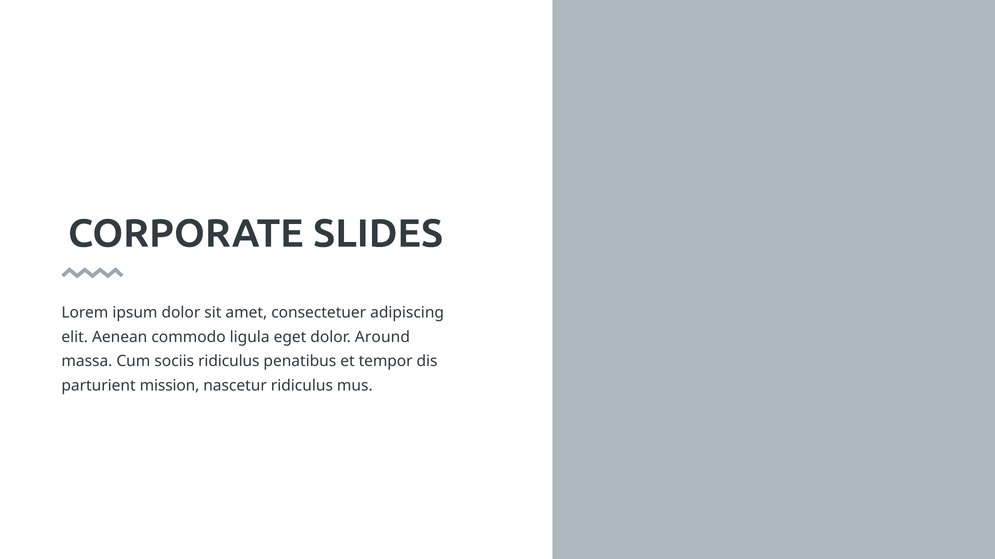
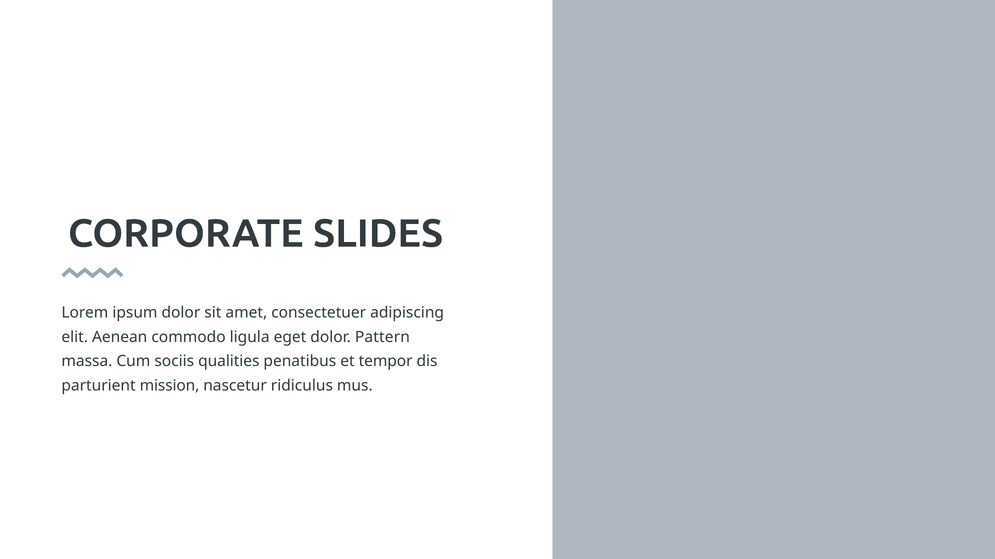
Around: Around -> Pattern (382, 337)
sociis ridiculus: ridiculus -> qualities (229, 362)
